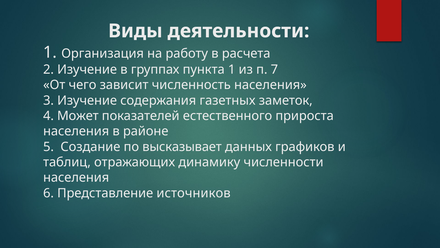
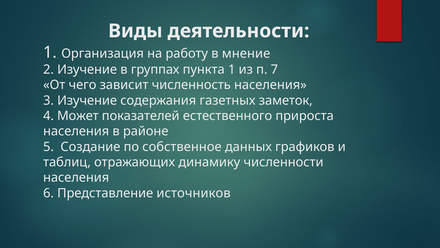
расчета: расчета -> мнение (246, 53)
высказывает: высказывает -> собственное (182, 147)
